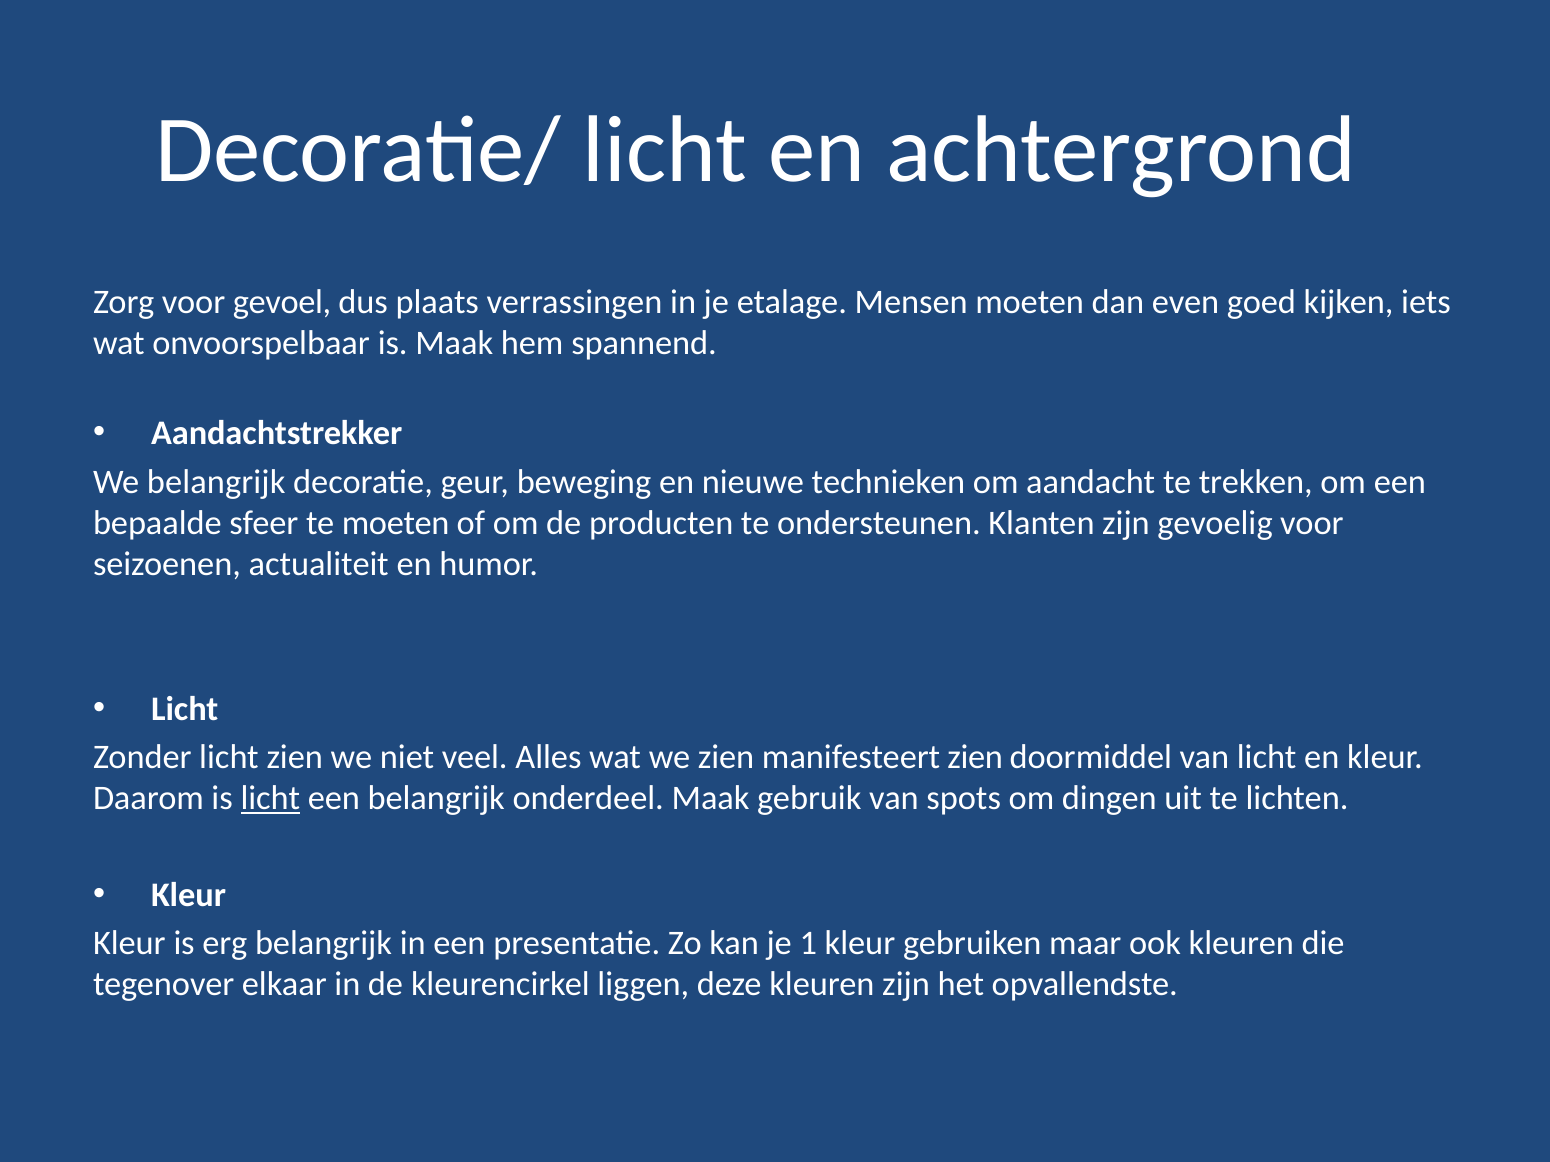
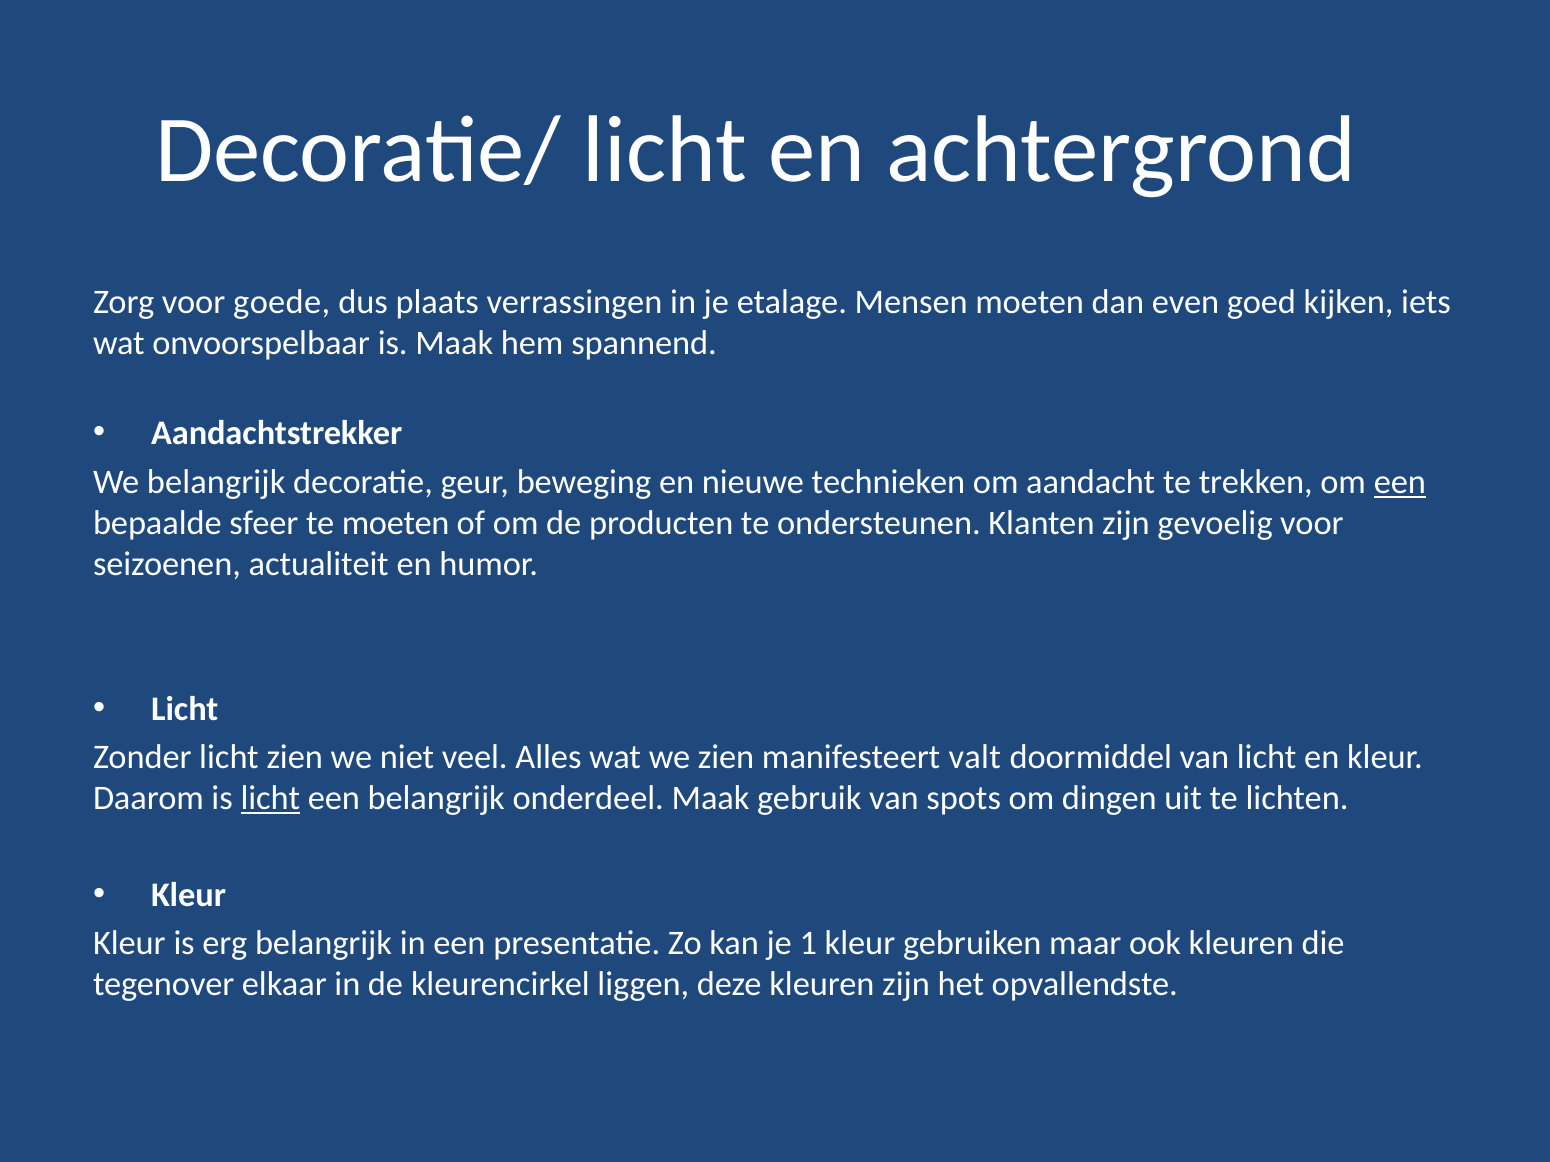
gevoel: gevoel -> goede (282, 302)
een underline: none -> present (1400, 482)
manifesteert zien: zien -> valt (975, 757)
